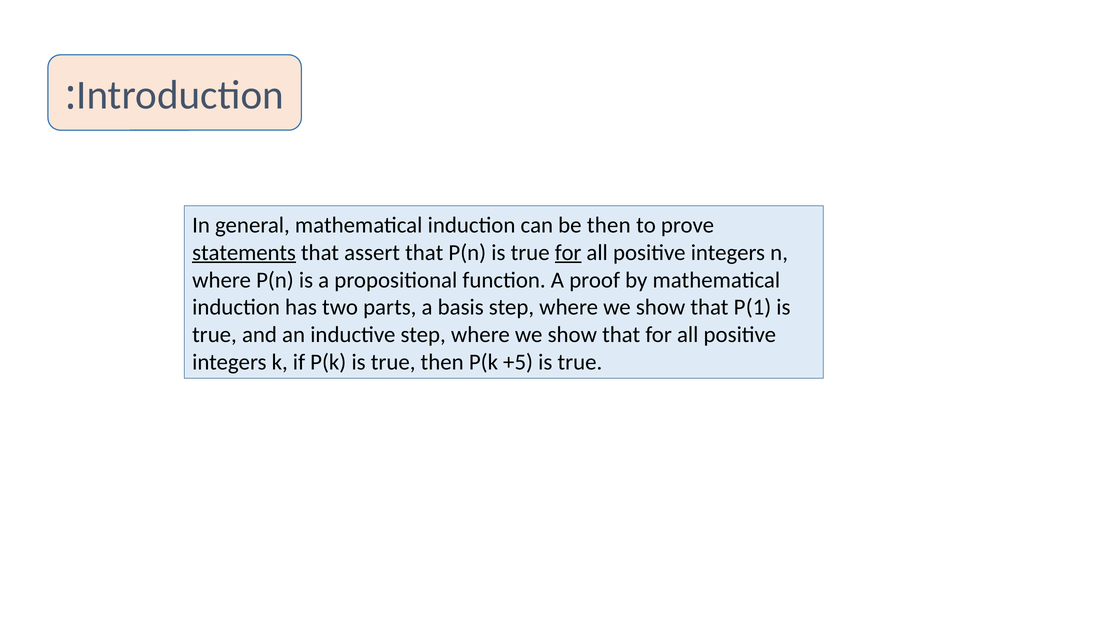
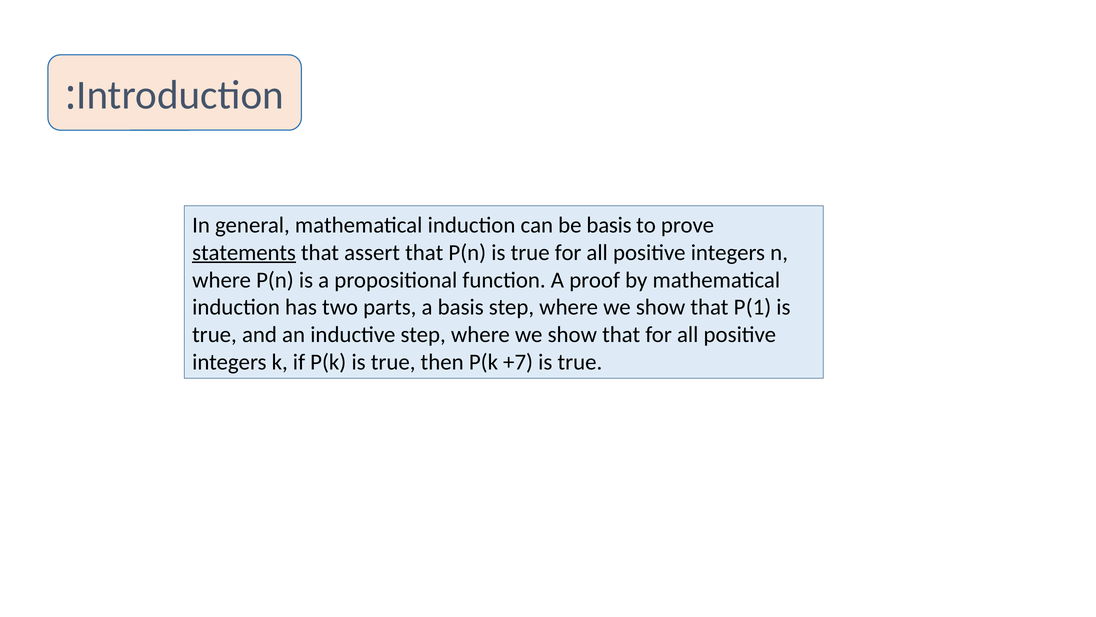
be then: then -> basis (609, 225)
for underline: present -> none (568, 252)
+5: +5 -> +7 (518, 362)
